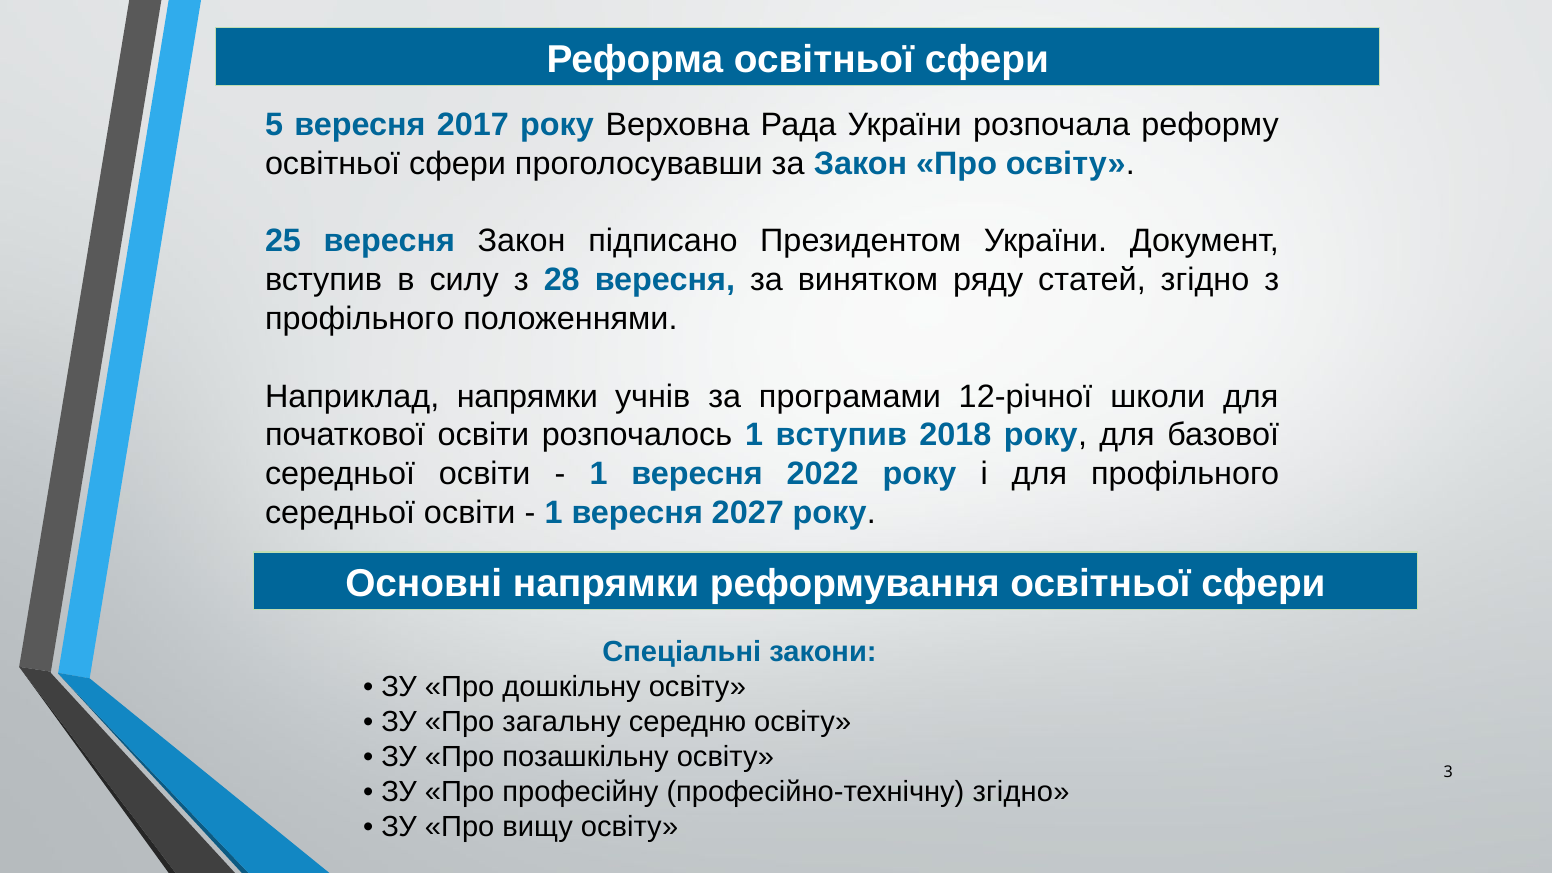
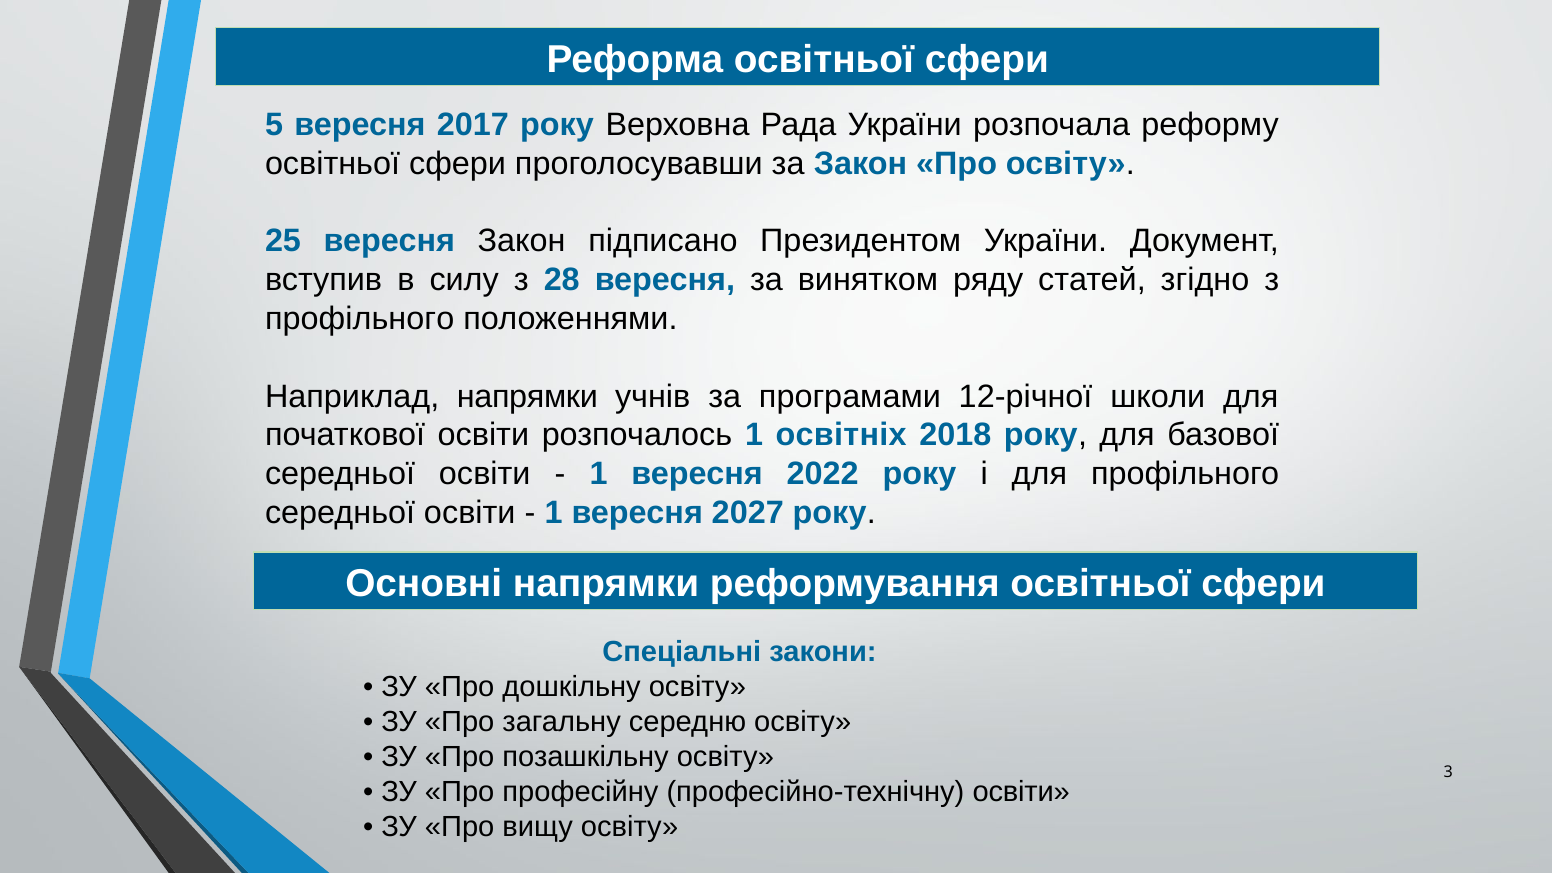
1 вступив: вступив -> освітніх (841, 435)
професійно-технічну згідно: згідно -> освіти (1021, 792)
